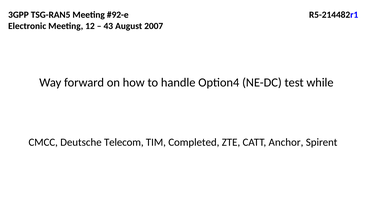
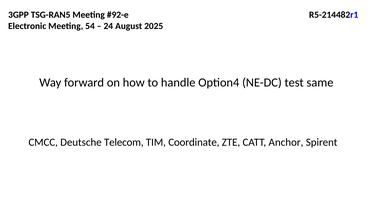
12: 12 -> 54 (90, 26)
43: 43 -> 24 (108, 26)
2007: 2007 -> 2025 (154, 26)
while: while -> same (320, 83)
Completed: Completed -> Coordinate (194, 142)
